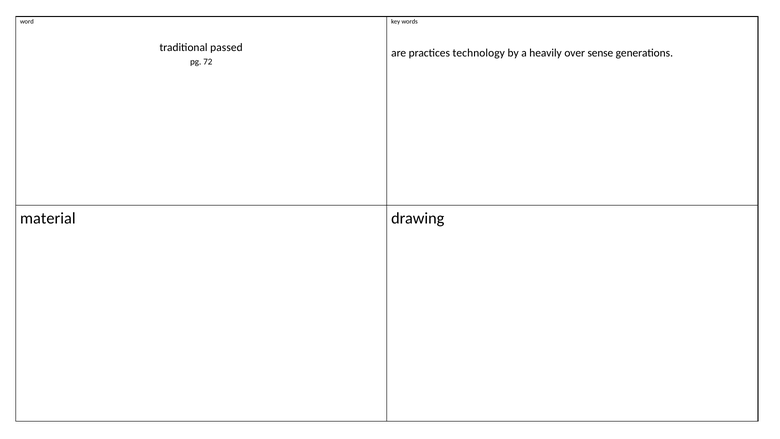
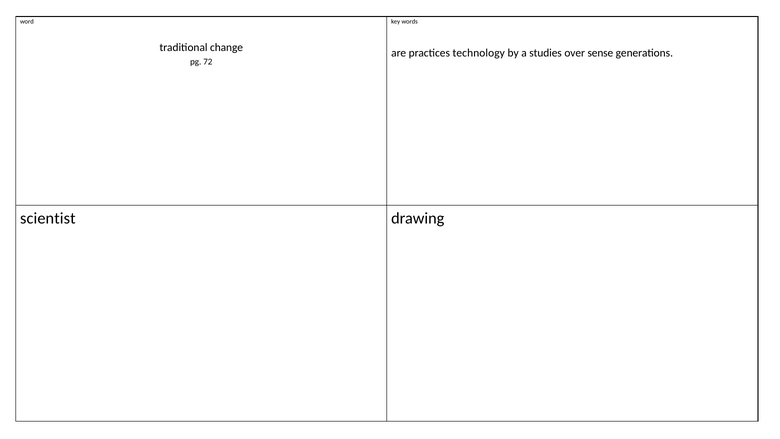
passed: passed -> change (227, 47)
heavily: heavily -> studies (546, 53)
material: material -> scientist (48, 218)
